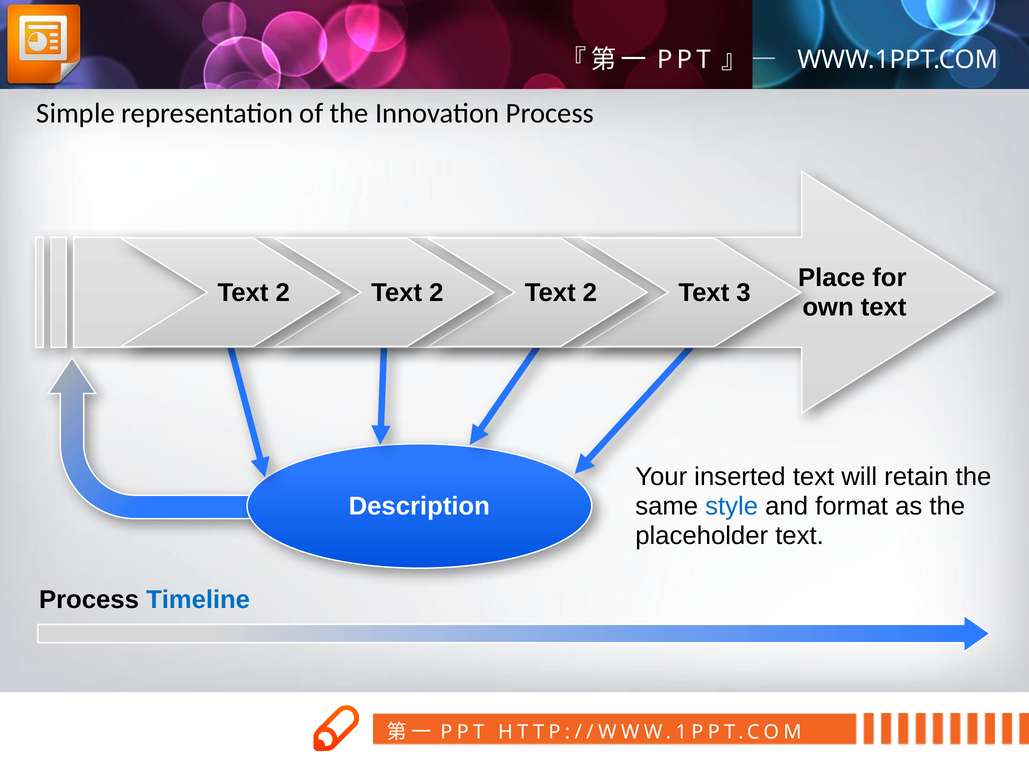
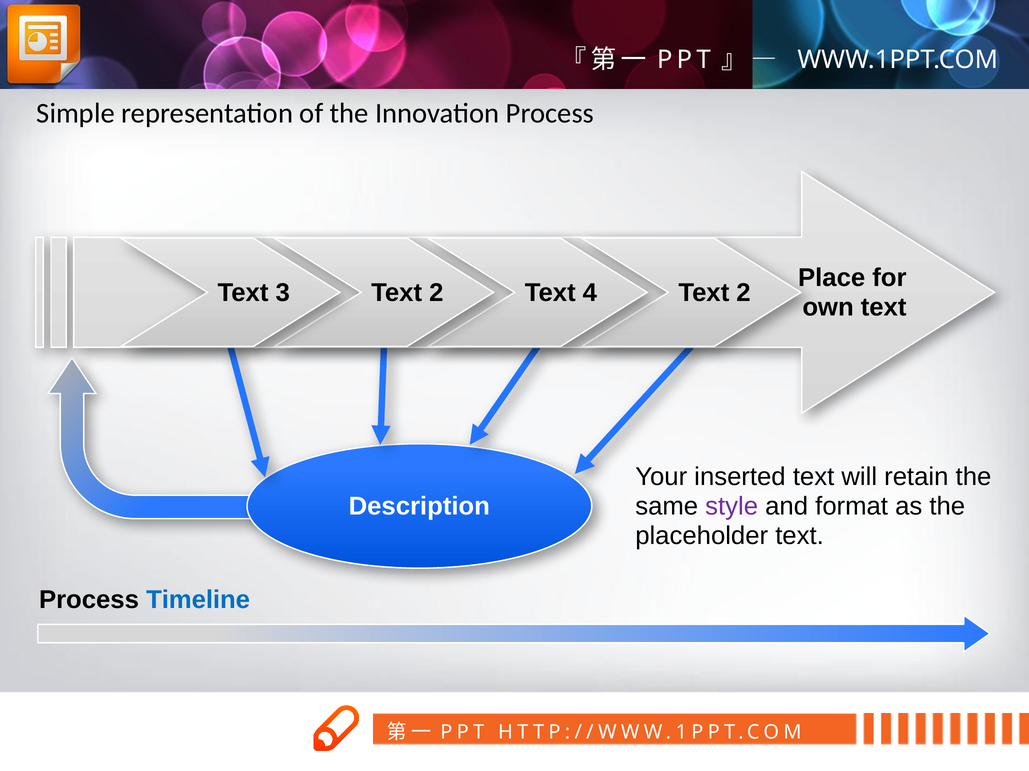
2: 2 -> 3 (283, 293)
2: 2 -> 4 (590, 293)
3: 3 -> 2 (744, 293)
style colour: blue -> purple (732, 507)
